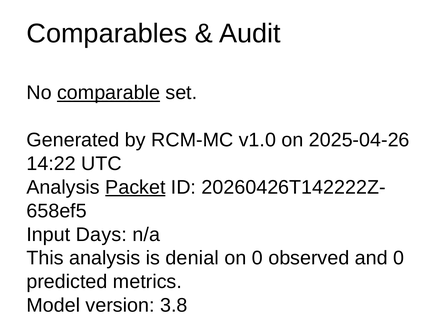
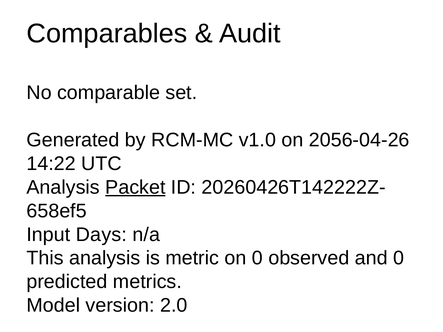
comparable underline: present -> none (109, 93)
2025-04-26: 2025-04-26 -> 2056-04-26 (359, 140)
denial: denial -> metric (192, 258)
3.8: 3.8 -> 2.0 (174, 306)
